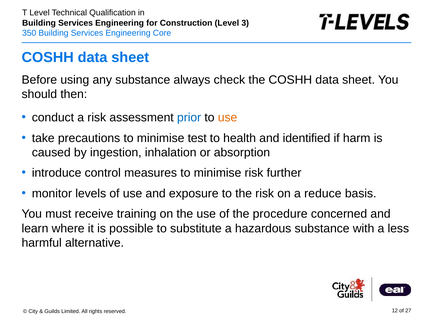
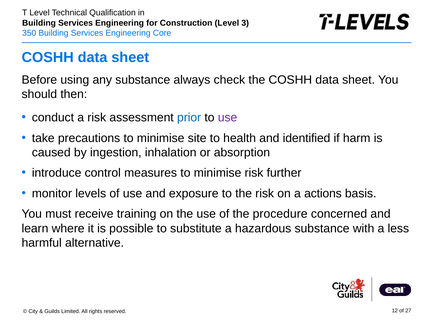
use colour: orange -> purple (228, 118)
test: test -> site (197, 138)
reduce: reduce -> actions (323, 193)
